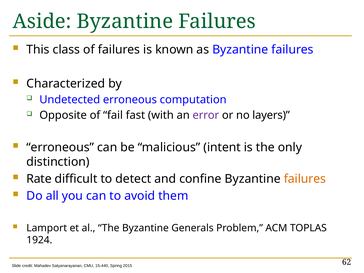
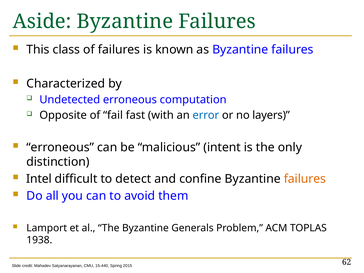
error colour: purple -> blue (206, 115)
Rate: Rate -> Intel (39, 179)
1924: 1924 -> 1938 (39, 240)
